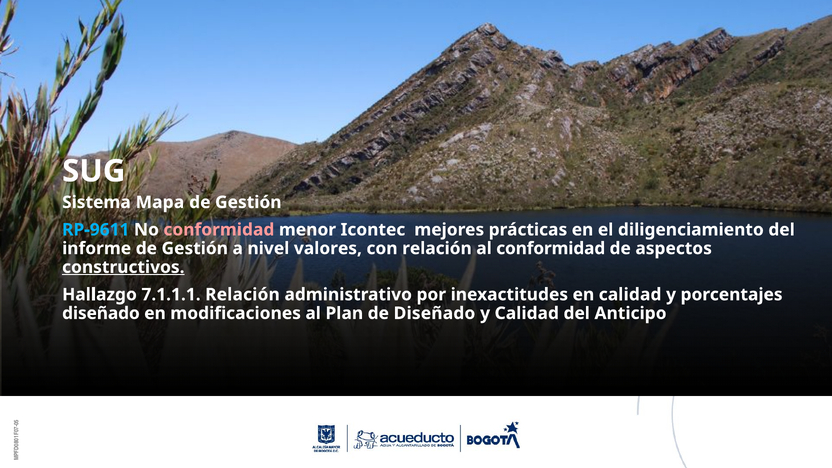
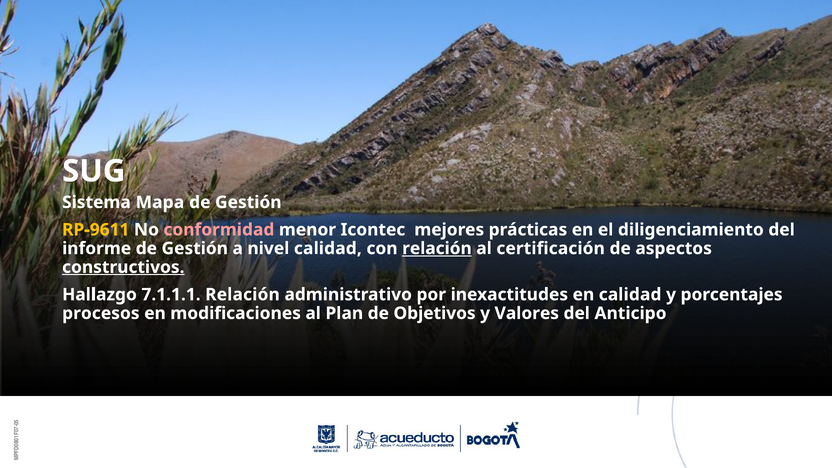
RP-9611 colour: light blue -> yellow (96, 230)
nivel valores: valores -> calidad (328, 248)
relación underline: none -> present (437, 248)
al conformidad: conformidad -> certificación (551, 248)
diseñado: diseñado -> procesos (101, 313)
de Diseñado: Diseñado -> Objetivos (435, 313)
y Calidad: Calidad -> Valores (527, 313)
